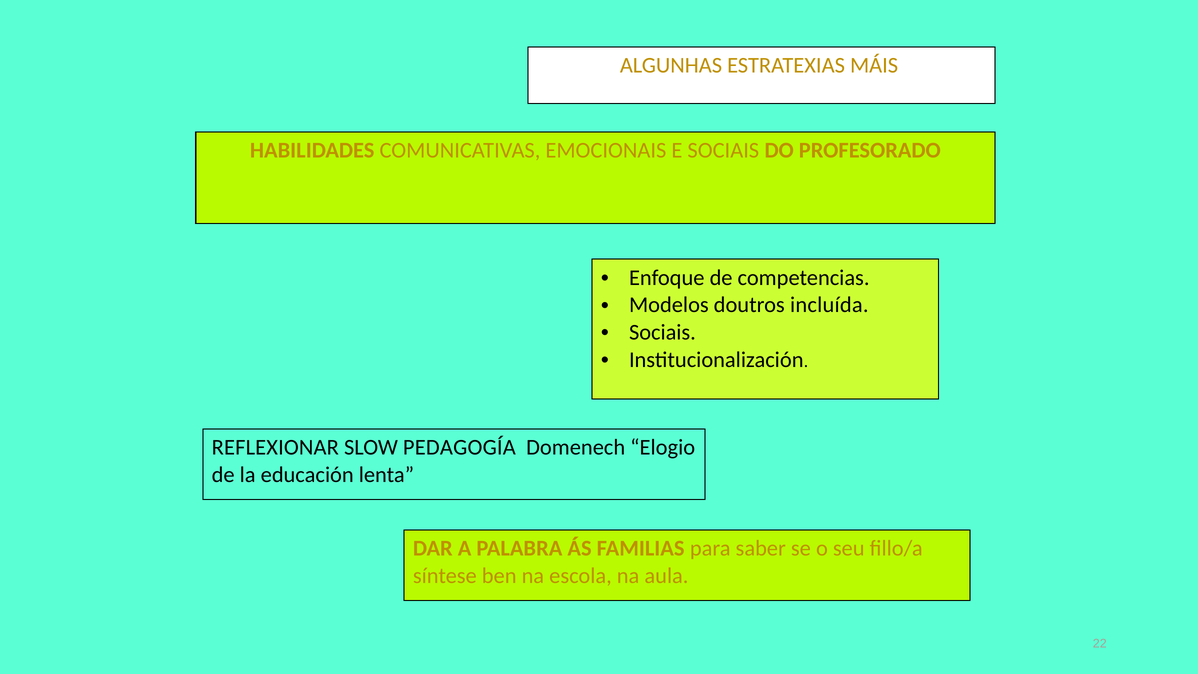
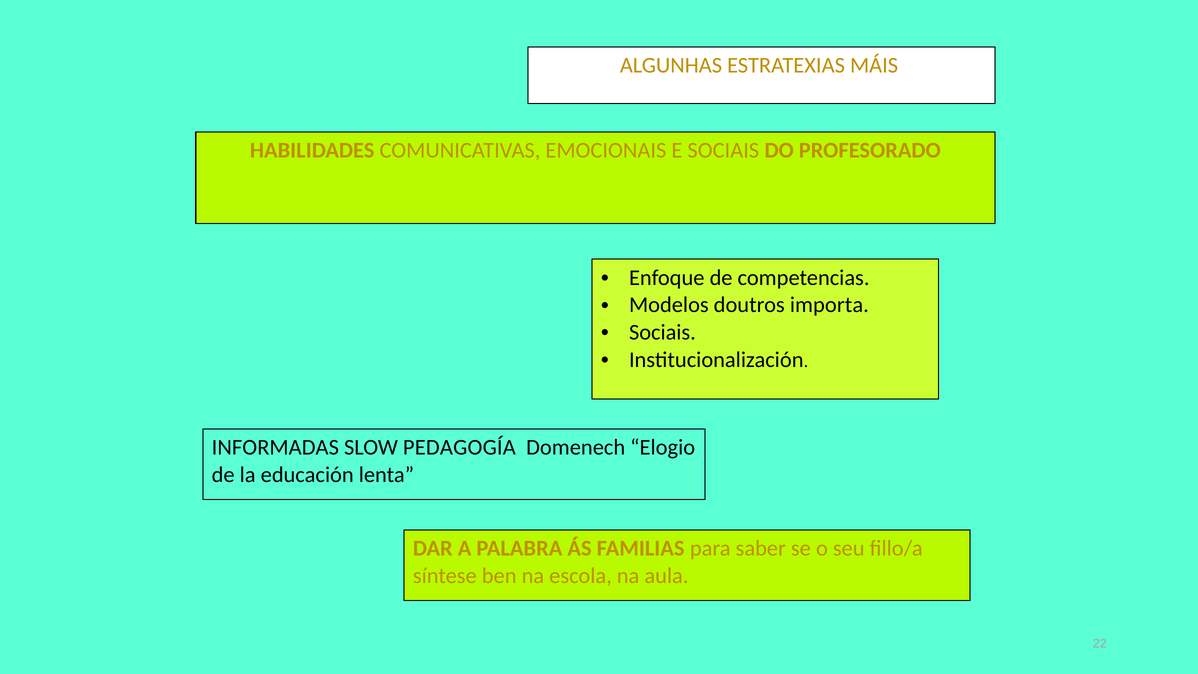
incluída: incluída -> importa (829, 305)
REFLEXIONAR: REFLEXIONAR -> INFORMADAS (275, 447)
